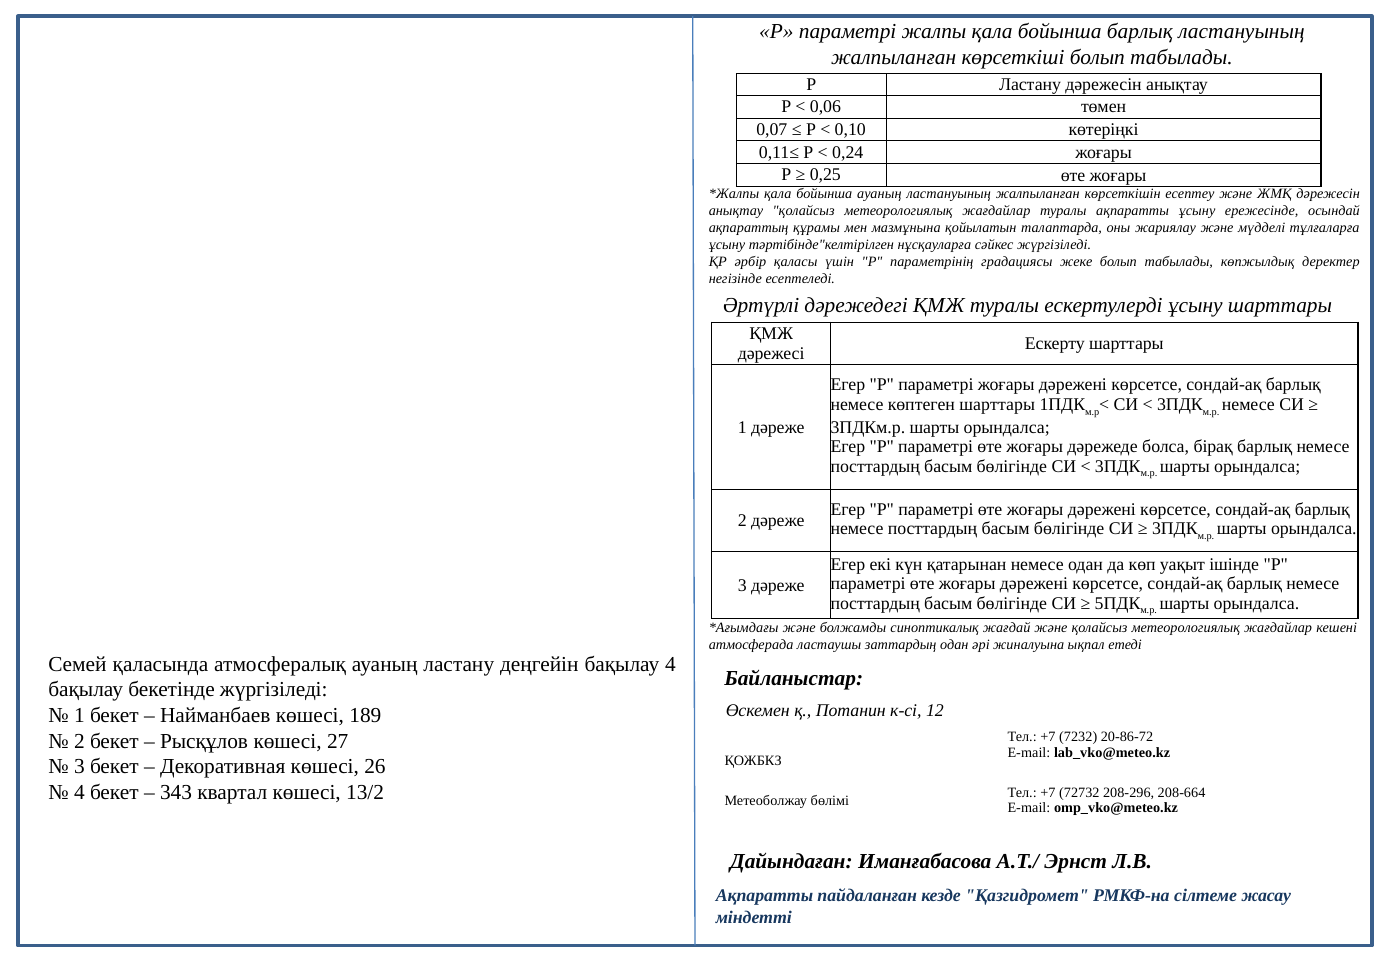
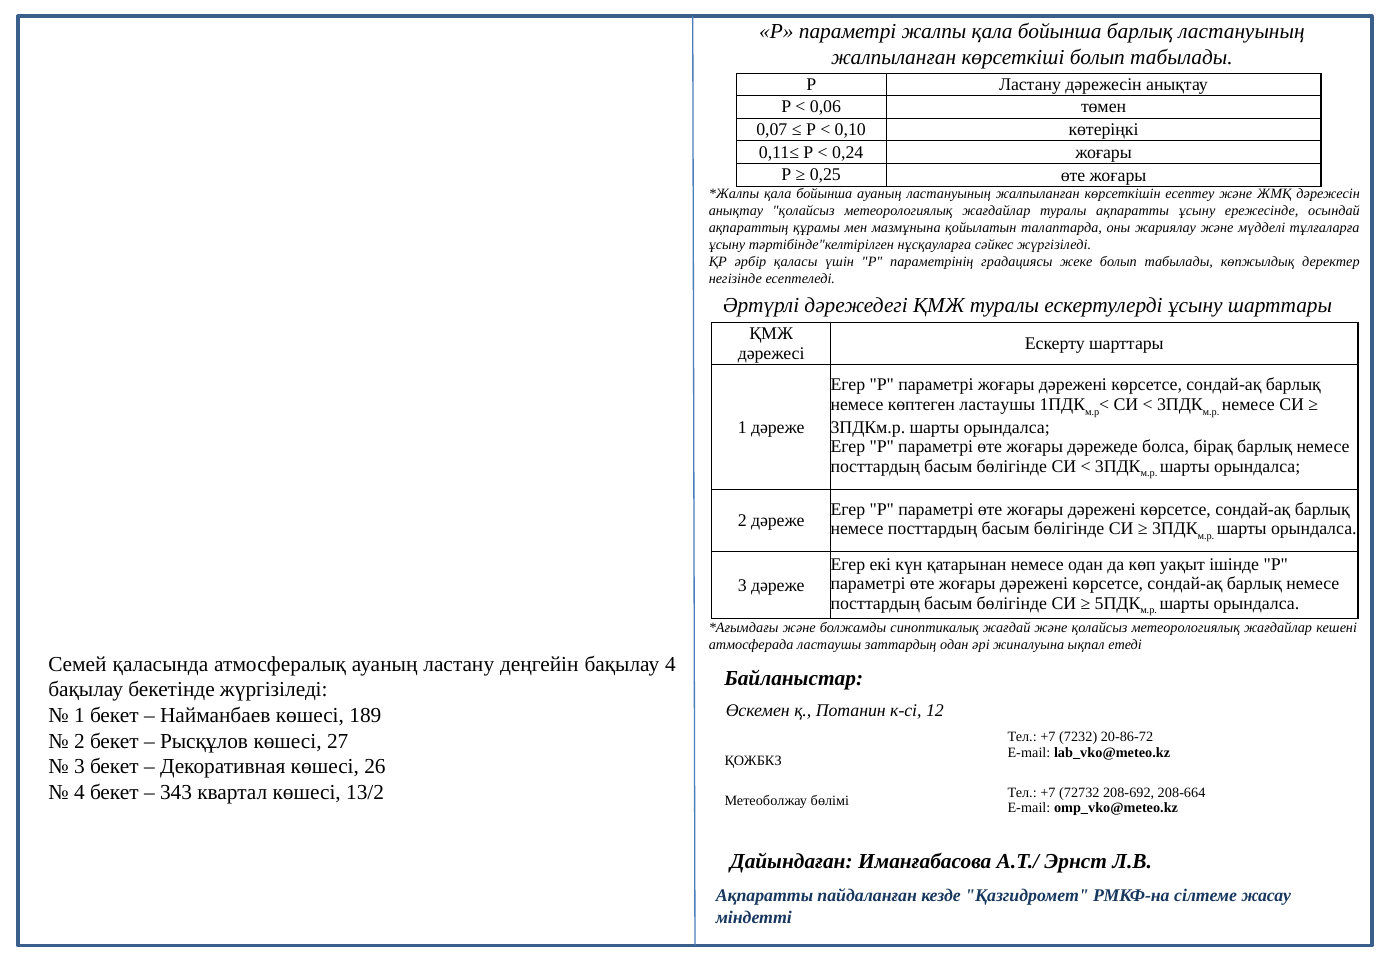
көптеген шарттары: шарттары -> ластаушы (997, 405)
208-296: 208-296 -> 208-692 (1129, 793)
